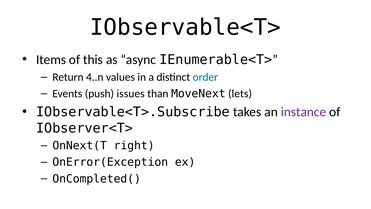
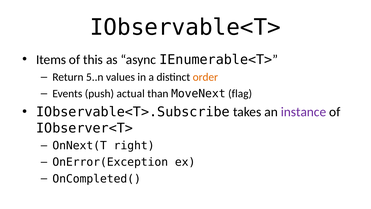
4..n: 4..n -> 5..n (95, 77)
order colour: blue -> orange (205, 77)
issues: issues -> actual (131, 94)
lets: lets -> flag (240, 94)
